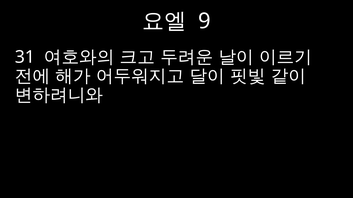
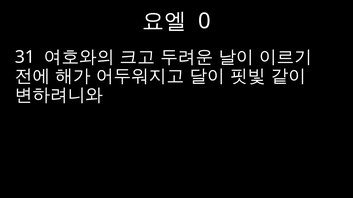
9: 9 -> 0 (204, 21)
